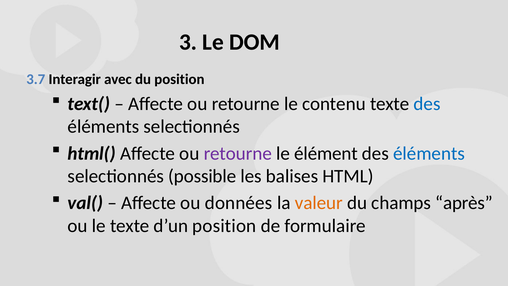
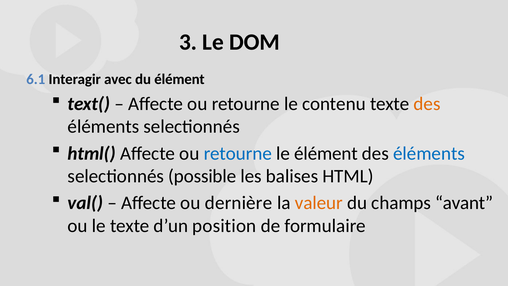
3.7: 3.7 -> 6.1 (36, 79)
du position: position -> élément (179, 79)
des colour: blue -> orange (427, 104)
retourne colour: purple -> blue (238, 153)
données: données -> dernière (239, 203)
après: après -> avant (464, 203)
